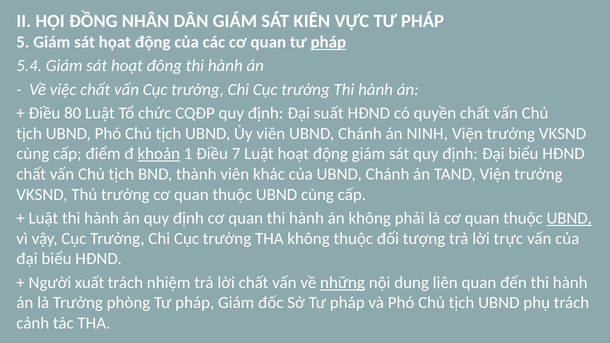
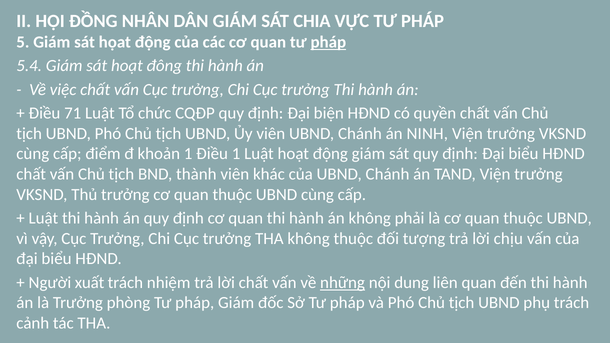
KIÊN: KIÊN -> CHIA (312, 21)
80: 80 -> 71 (73, 113)
suất: suất -> biện (329, 113)
khoản underline: present -> none (159, 154)
Điều 7: 7 -> 1 (236, 154)
UBND underline: present -> none (569, 218)
trực: trực -> chịu (508, 239)
